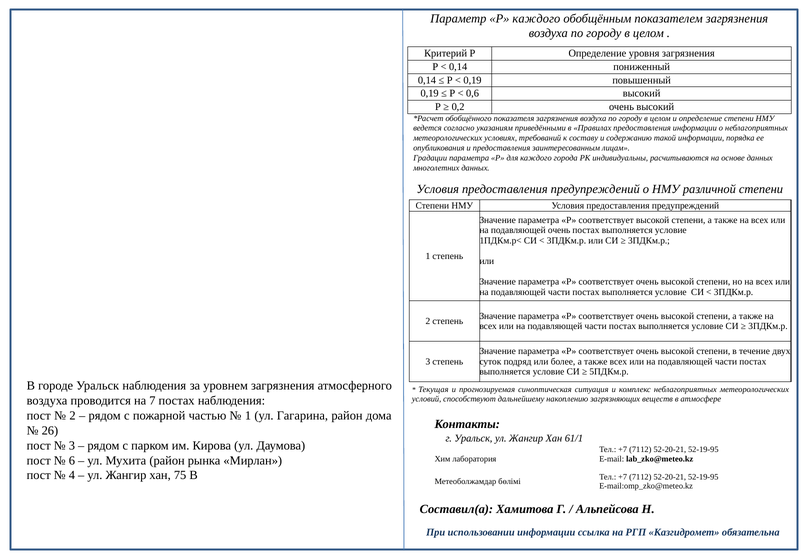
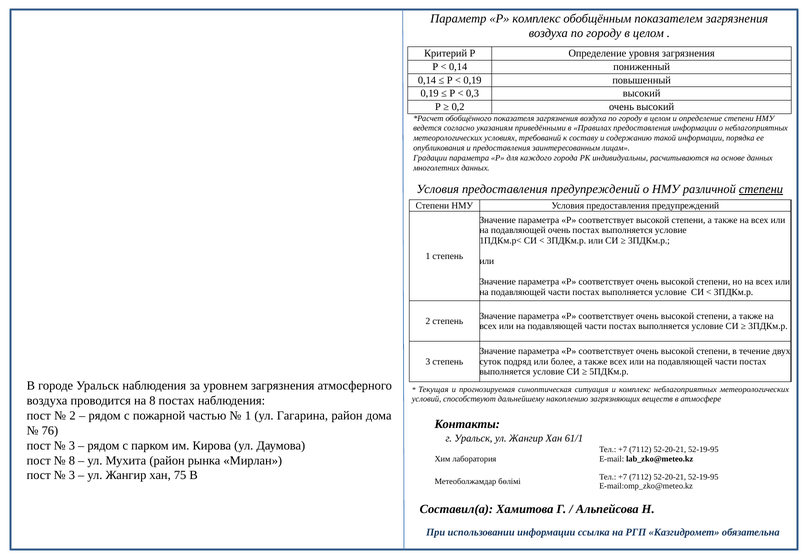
Р каждого: каждого -> комплекс (536, 18)
0,6: 0,6 -> 0,3 (473, 94)
степени underline: none -> present (761, 189)
на 7: 7 -> 8 (152, 401)
26: 26 -> 76 (50, 431)
6: 6 -> 8 (72, 461)
4: 4 -> 3 (72, 476)
